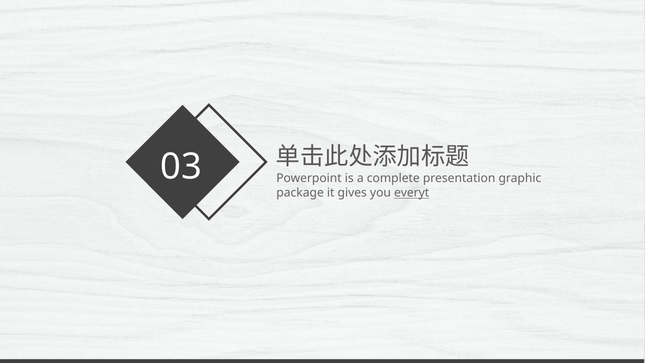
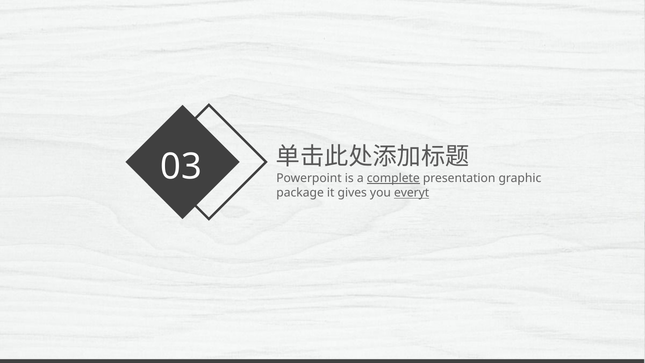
complete underline: none -> present (393, 178)
